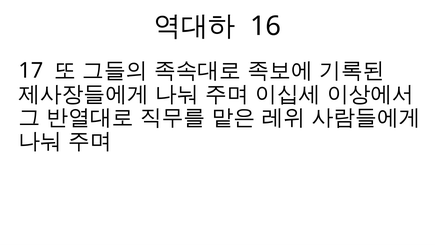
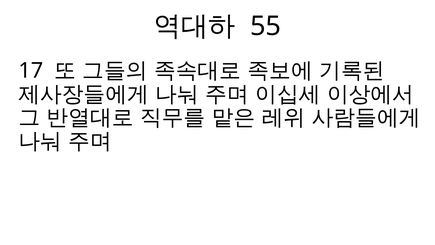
16: 16 -> 55 (266, 26)
